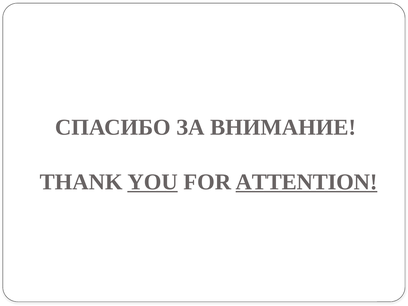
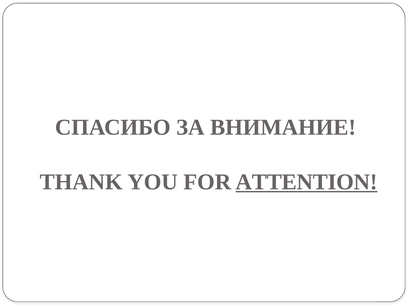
YOU underline: present -> none (153, 182)
